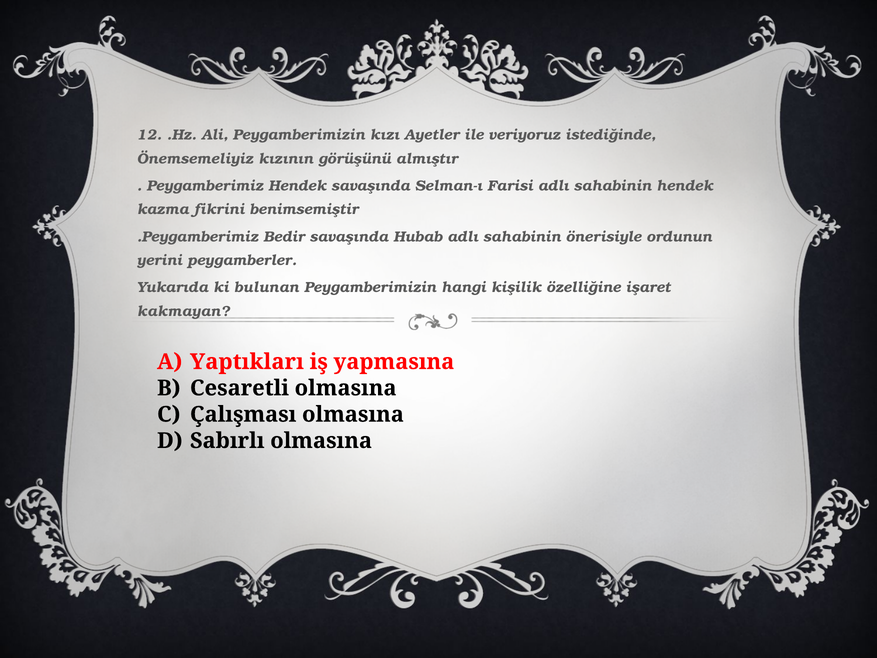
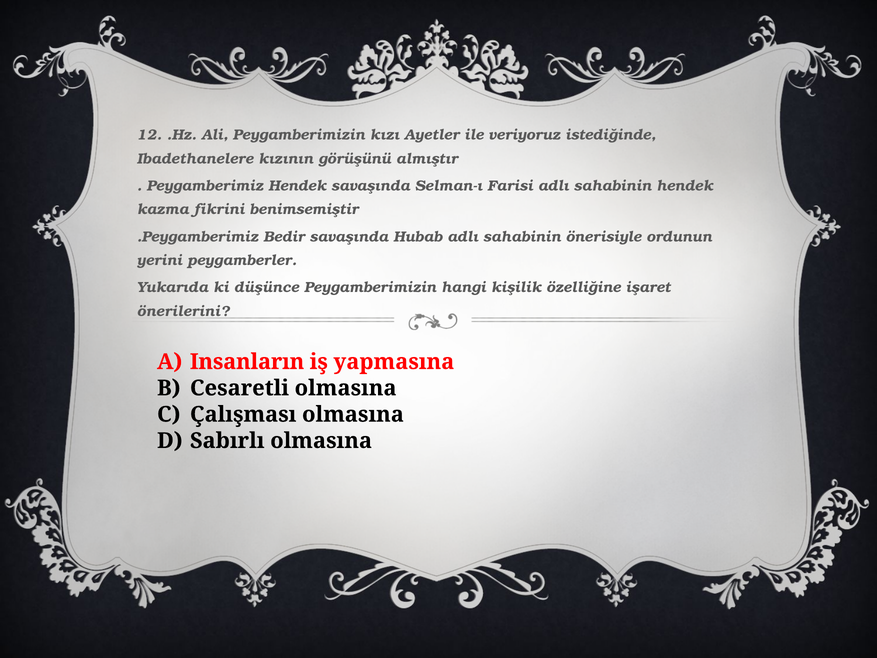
Önemsemeliyiz: Önemsemeliyiz -> Ibadethanelere (195, 159)
bulunan: bulunan -> düşünce (267, 287)
kakmayan: kakmayan -> önerilerini (183, 311)
Yaptıkları: Yaptıkları -> Insanların (247, 362)
